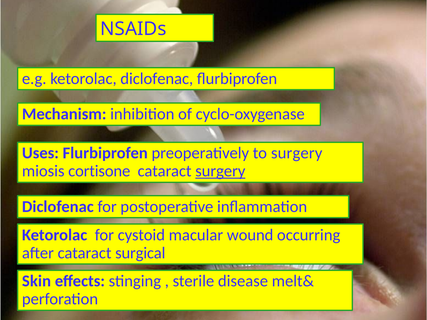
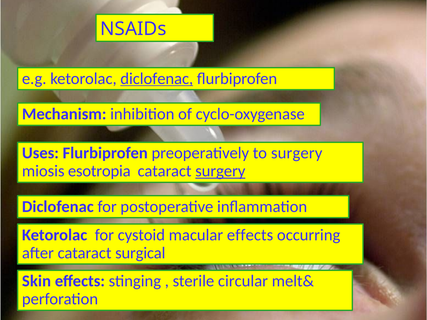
diclofenac underline: none -> present (157, 79)
cortisone: cortisone -> esotropia (99, 171)
macular wound: wound -> effects (250, 235)
disease: disease -> circular (243, 281)
